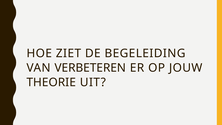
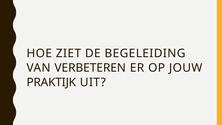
THEORIE: THEORIE -> PRAKTIJK (51, 82)
